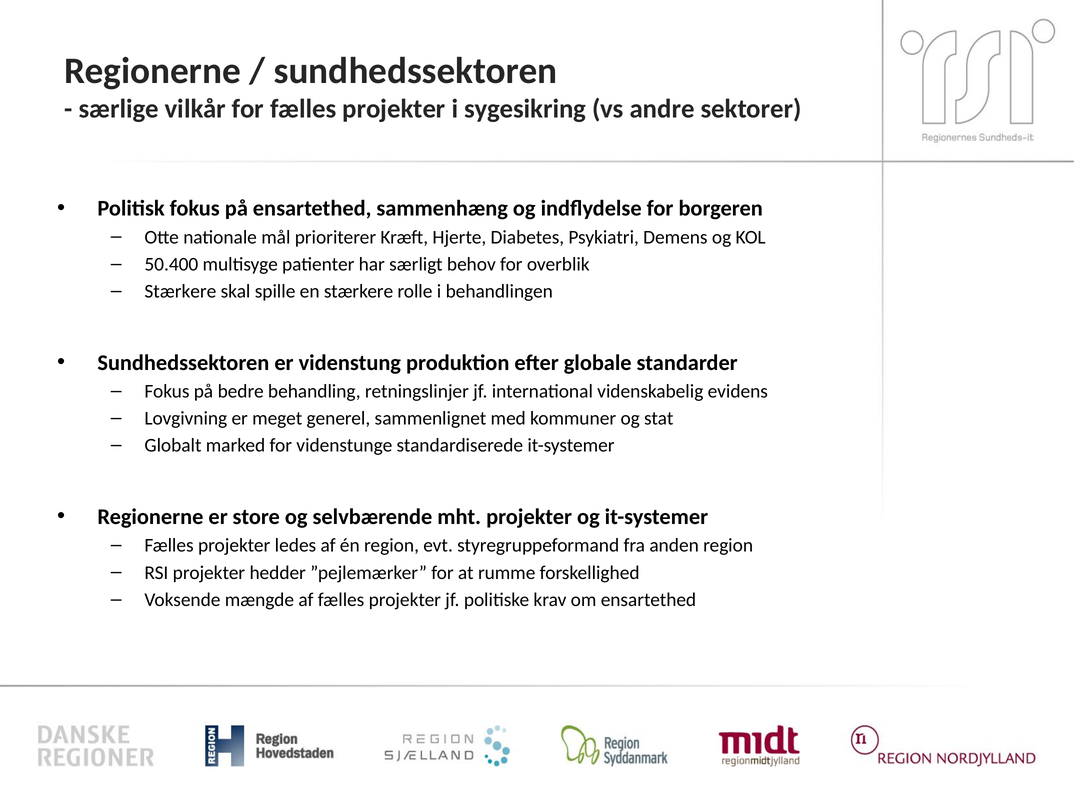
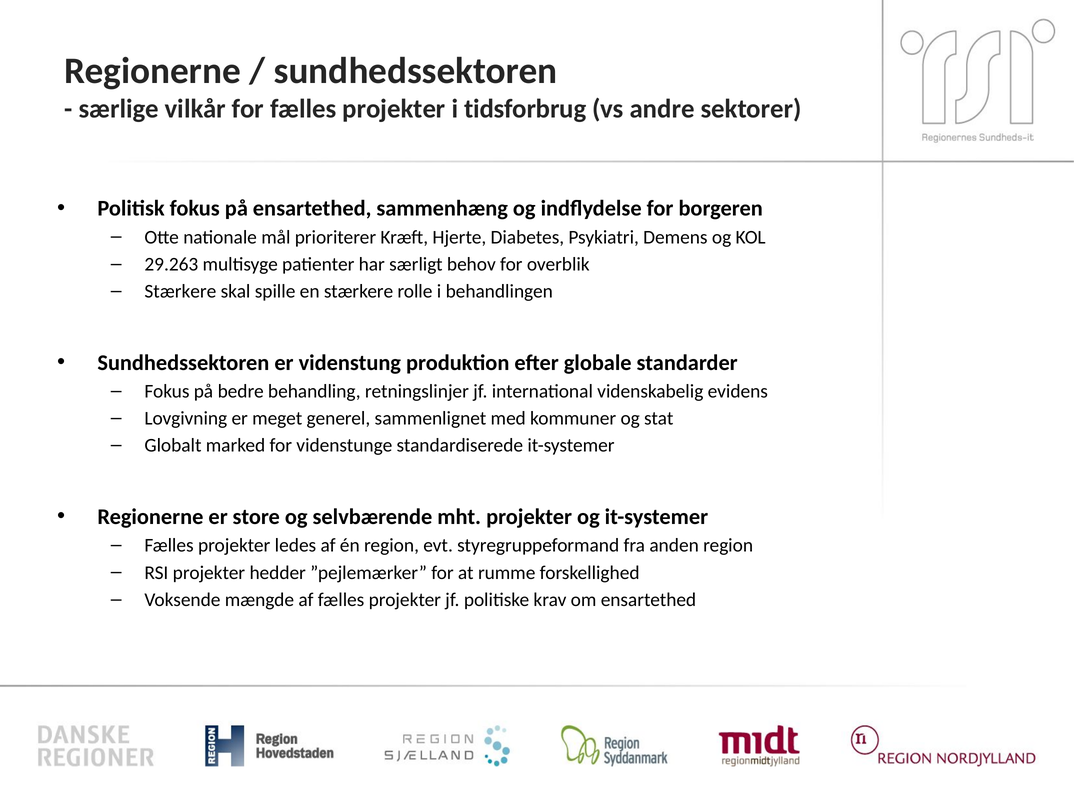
sygesikring: sygesikring -> tidsforbrug (525, 109)
50.400: 50.400 -> 29.263 (171, 264)
